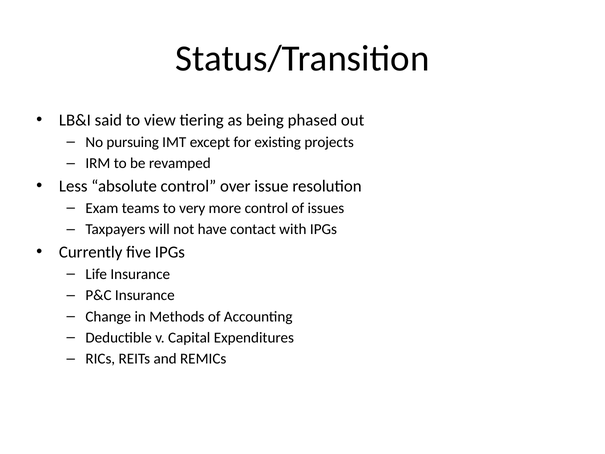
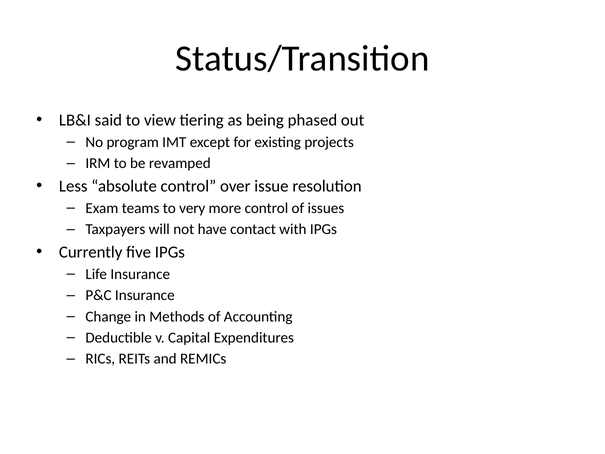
pursuing: pursuing -> program (133, 142)
